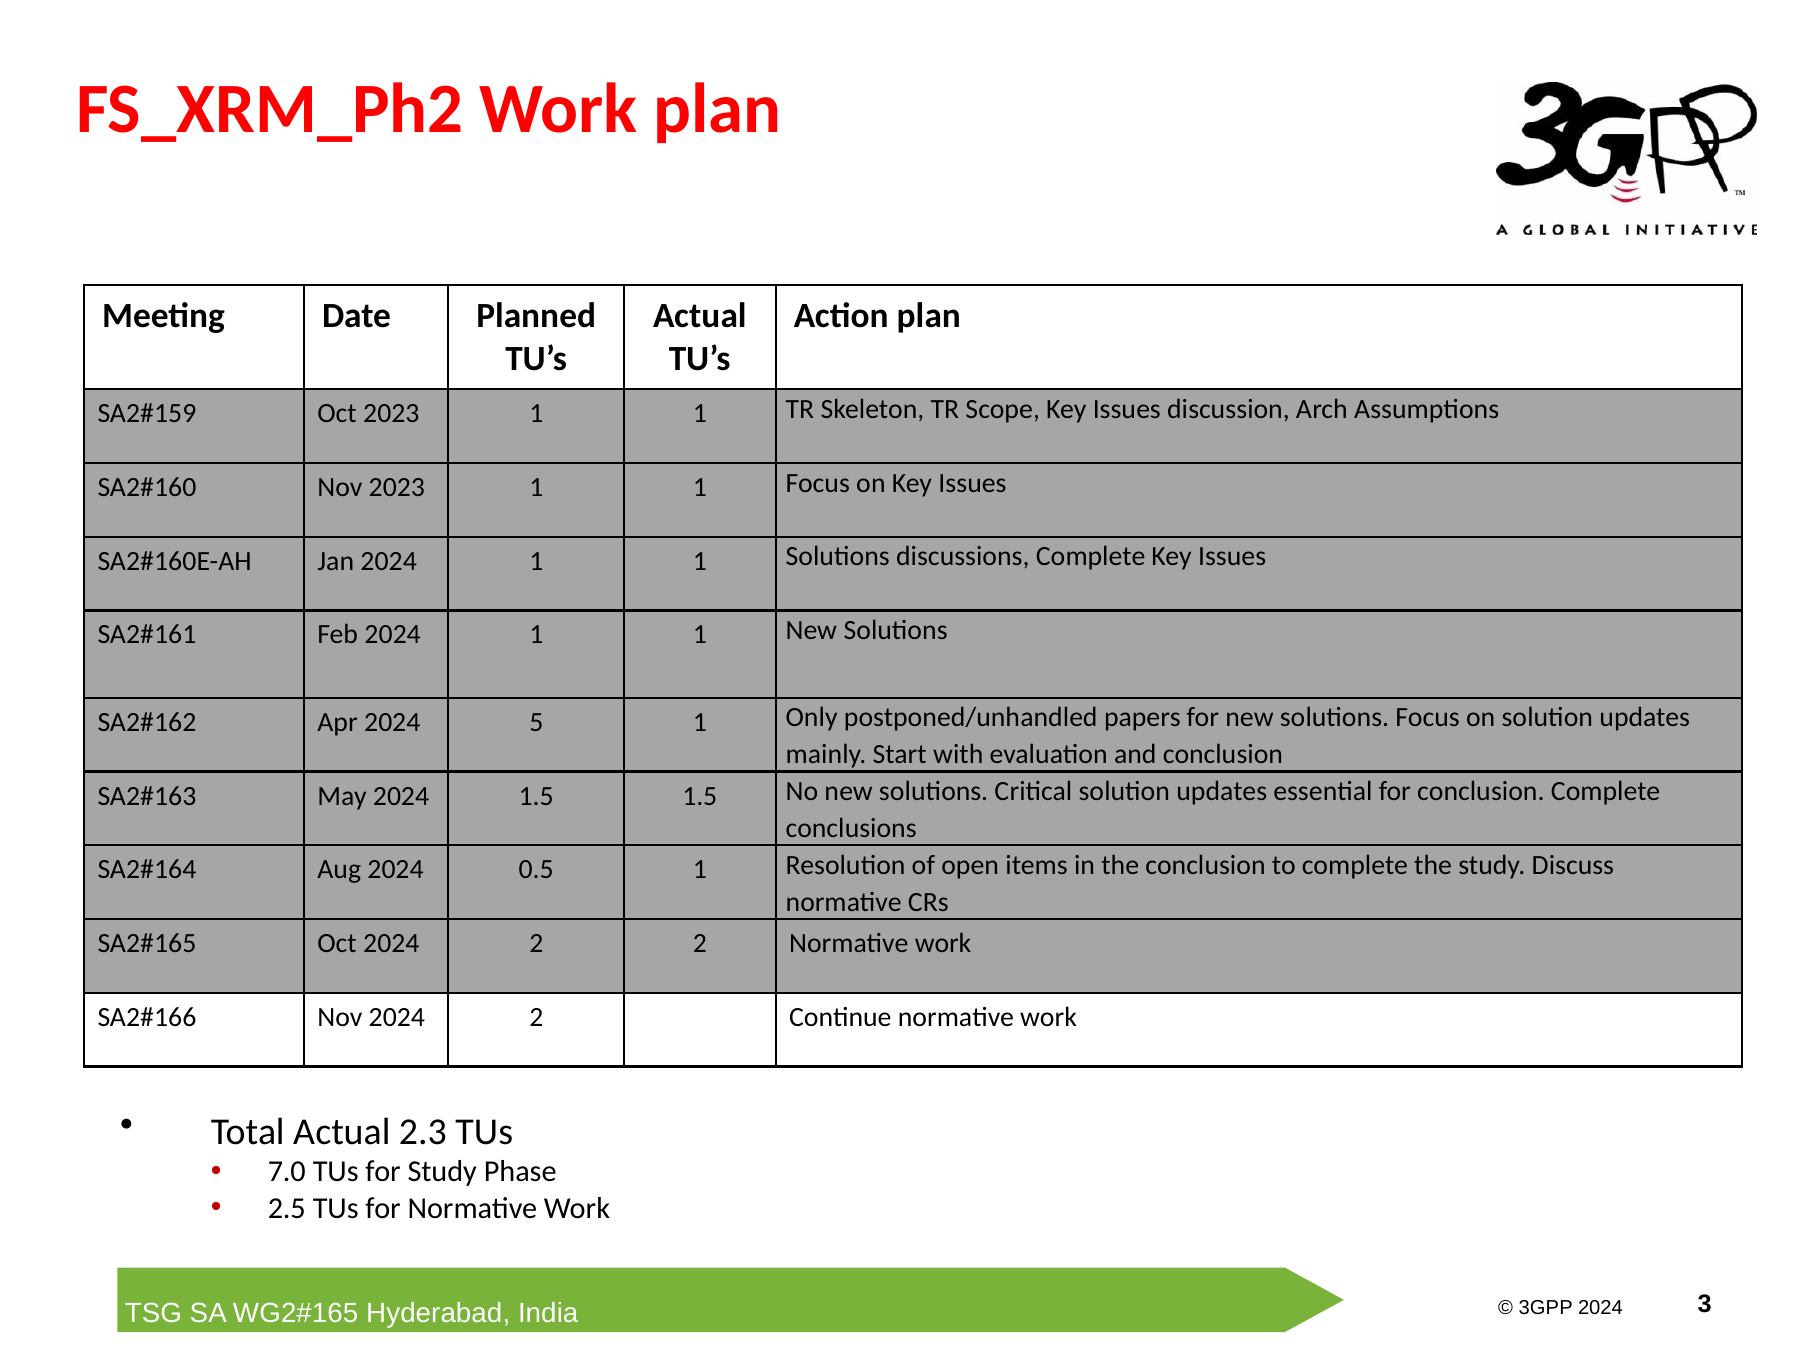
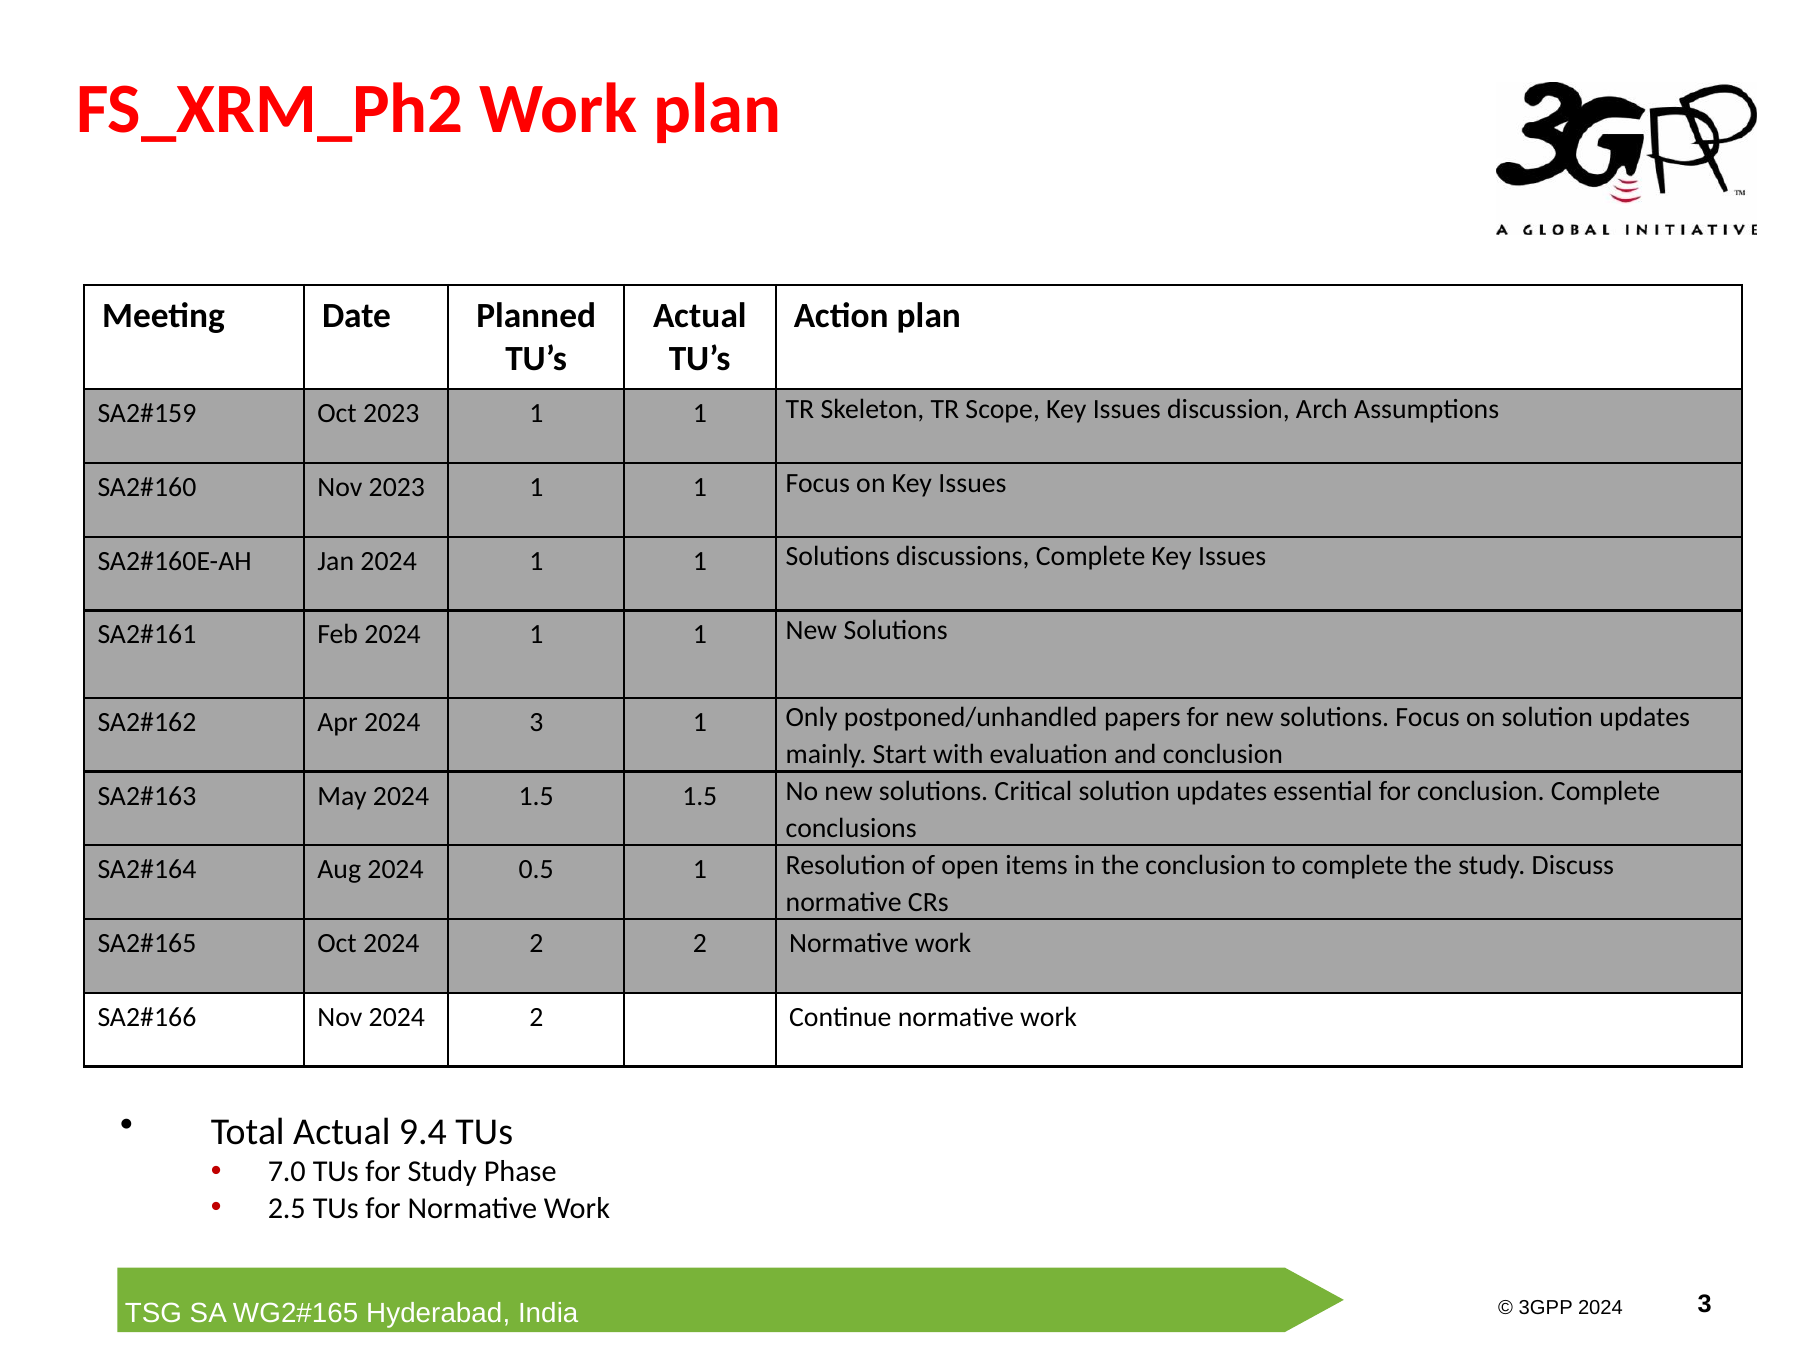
2024 5: 5 -> 3 (536, 722)
2.3: 2.3 -> 9.4 (423, 1131)
